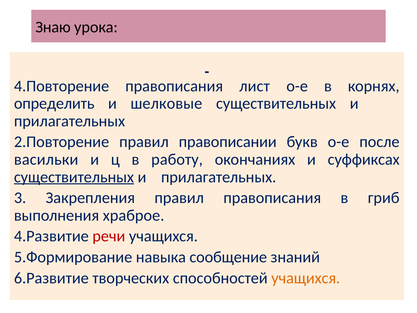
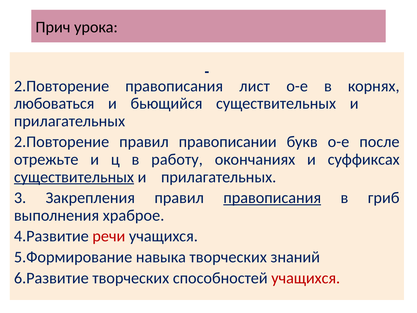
Знаю: Знаю -> Прич (53, 27)
4.Повторение: 4.Повторение -> 2.Повторение (62, 86)
определить: определить -> любоваться (54, 103)
шелковые: шелковые -> бьющийся (166, 103)
васильки: васильки -> отрежьте (46, 159)
правописания underline: none -> present (272, 198)
навыка сообщение: сообщение -> творческих (228, 257)
учащихся colour: orange -> red (306, 278)
